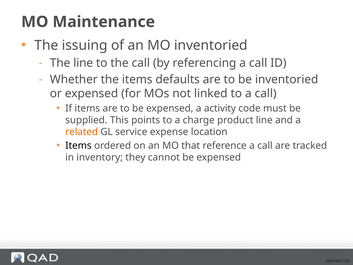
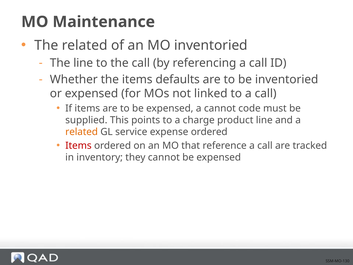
The issuing: issuing -> related (85, 45)
a activity: activity -> cannot (220, 108)
expense location: location -> ordered (209, 132)
Items colour: black -> red (78, 146)
